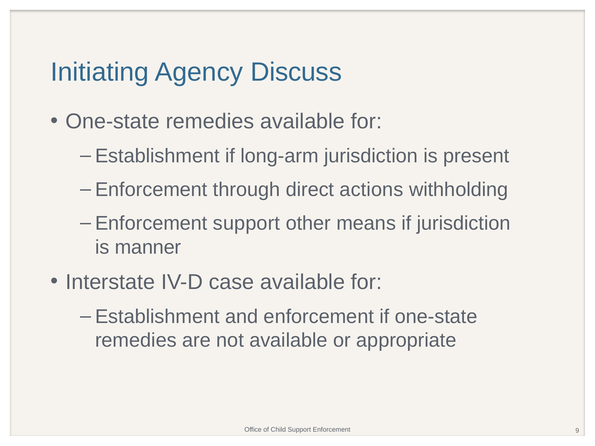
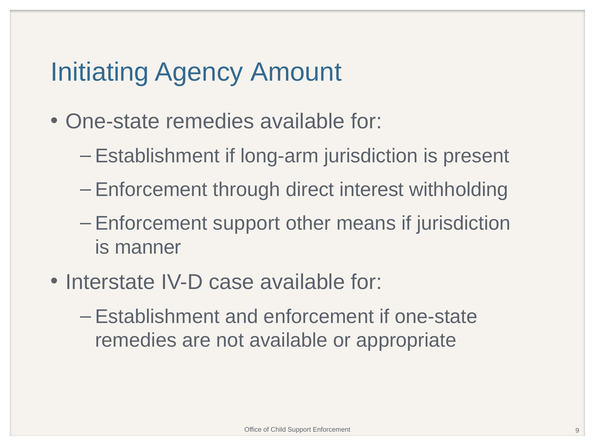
Discuss: Discuss -> Amount (296, 72)
actions: actions -> interest (372, 190)
